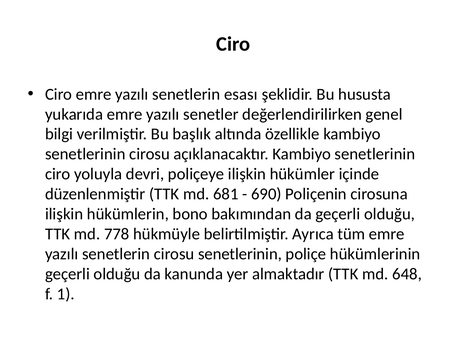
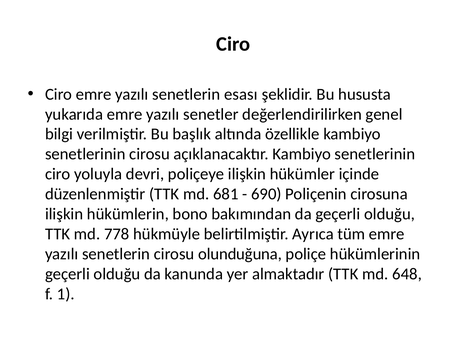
cirosu senetlerinin: senetlerinin -> olunduğuna (240, 254)
